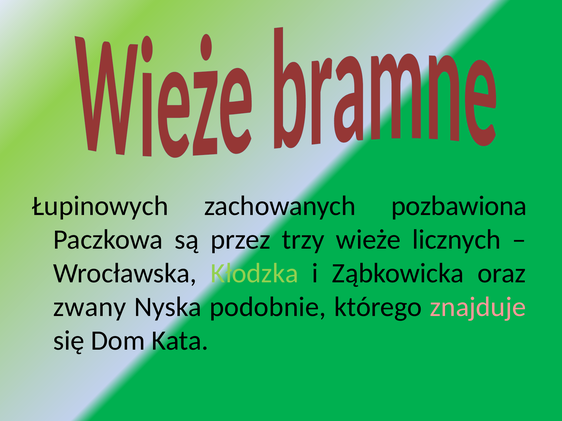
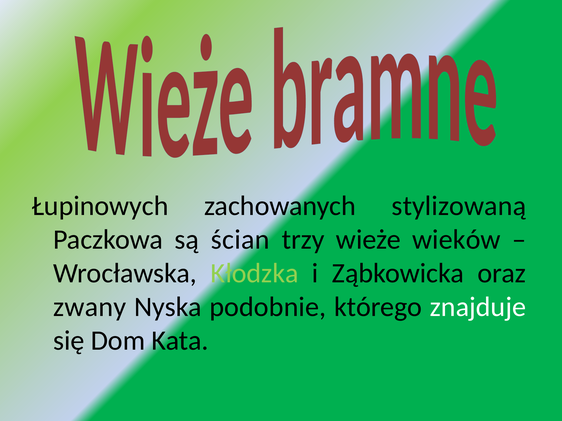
pozbawiona: pozbawiona -> stylizowaną (459, 206)
przez: przez -> ścian (240, 240)
licznych: licznych -> wieków (456, 240)
znajduje colour: pink -> white (478, 307)
